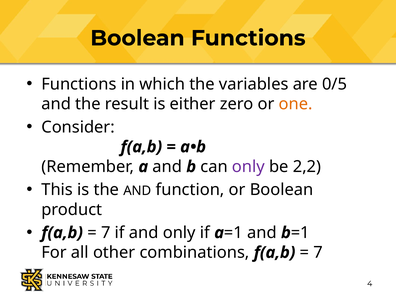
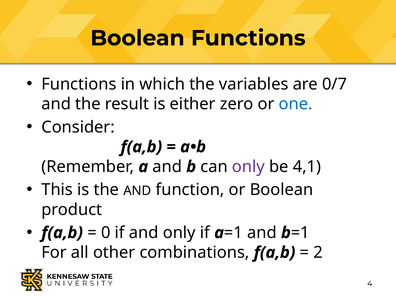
0/5: 0/5 -> 0/7 (335, 84)
one colour: orange -> blue (296, 104)
2,2: 2,2 -> 4,1 (307, 167)
7: 7 -> 0 (106, 233)
7: 7 -> 2 (318, 253)
